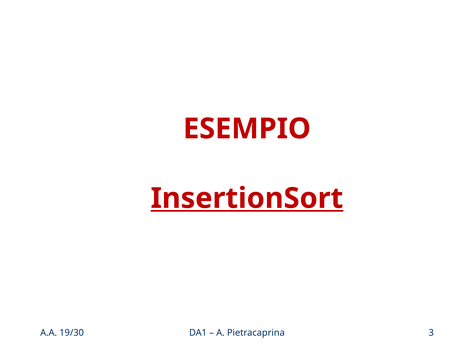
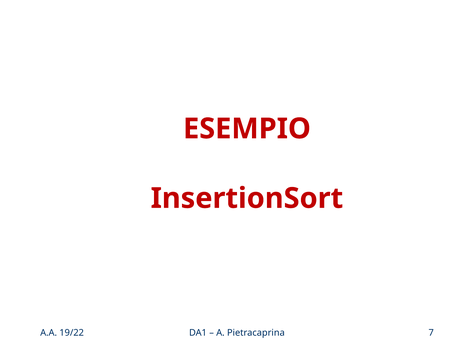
InsertionSort underline: present -> none (247, 198)
19/30: 19/30 -> 19/22 (72, 332)
3: 3 -> 7 (431, 332)
